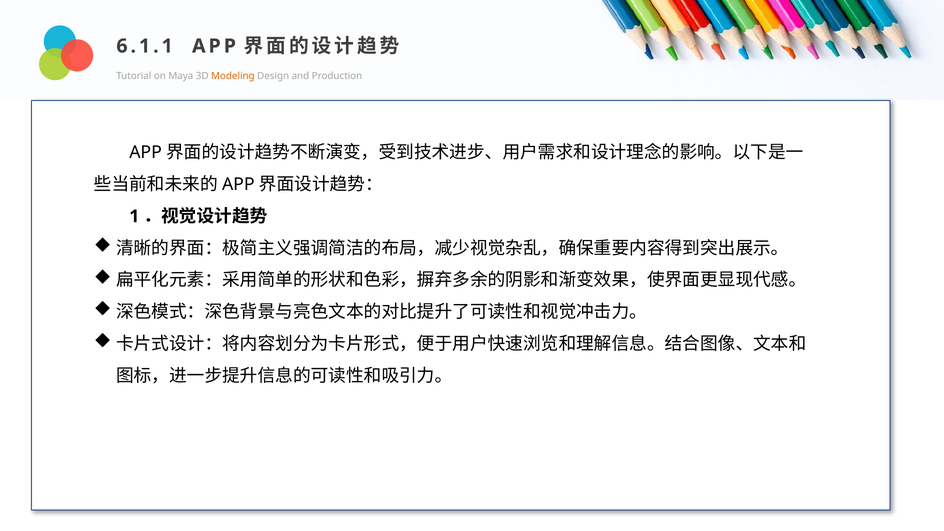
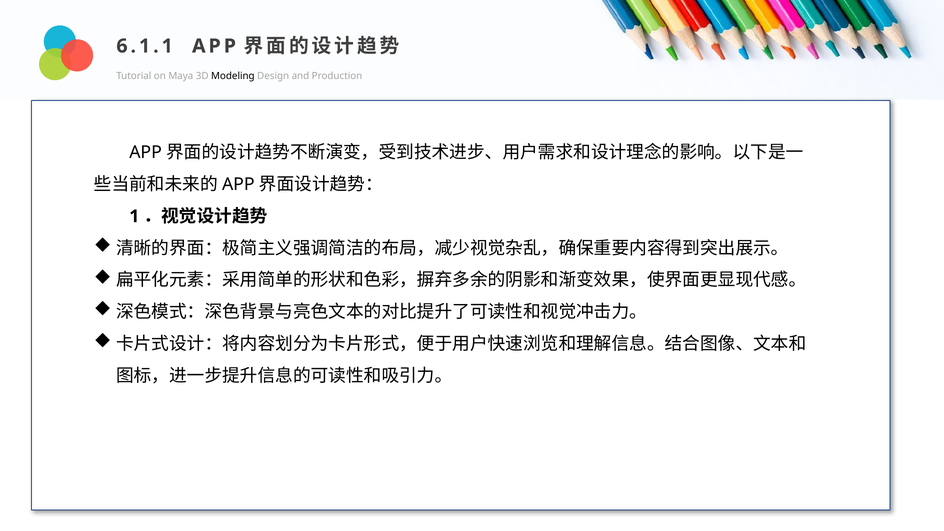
Modeling colour: orange -> black (233, 76)
